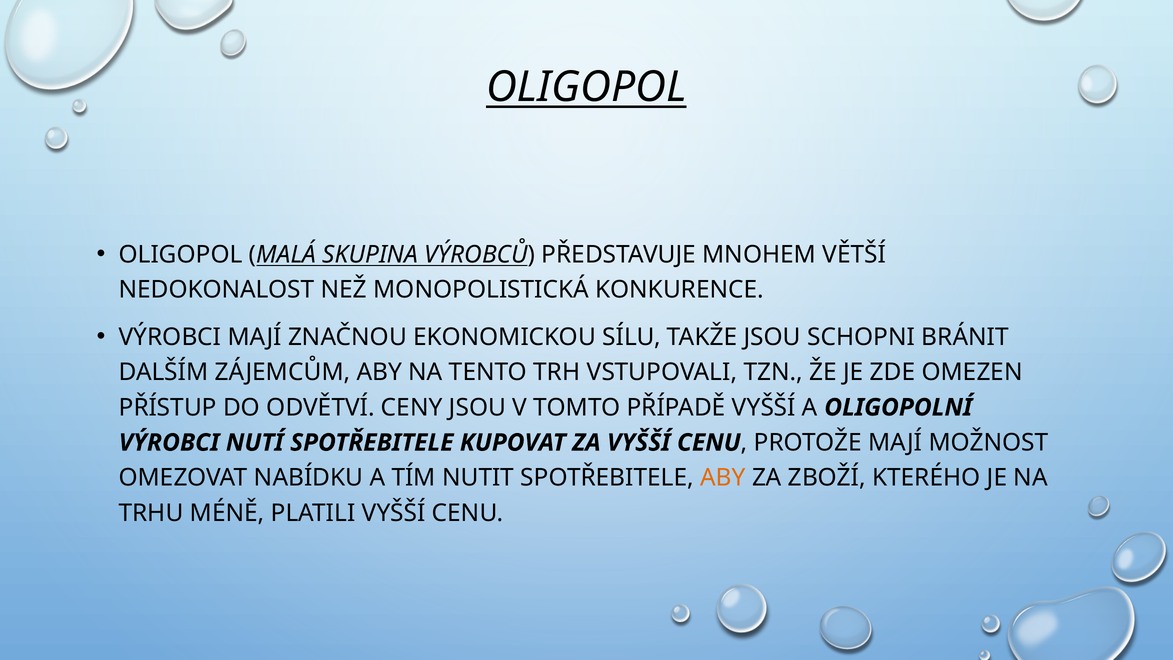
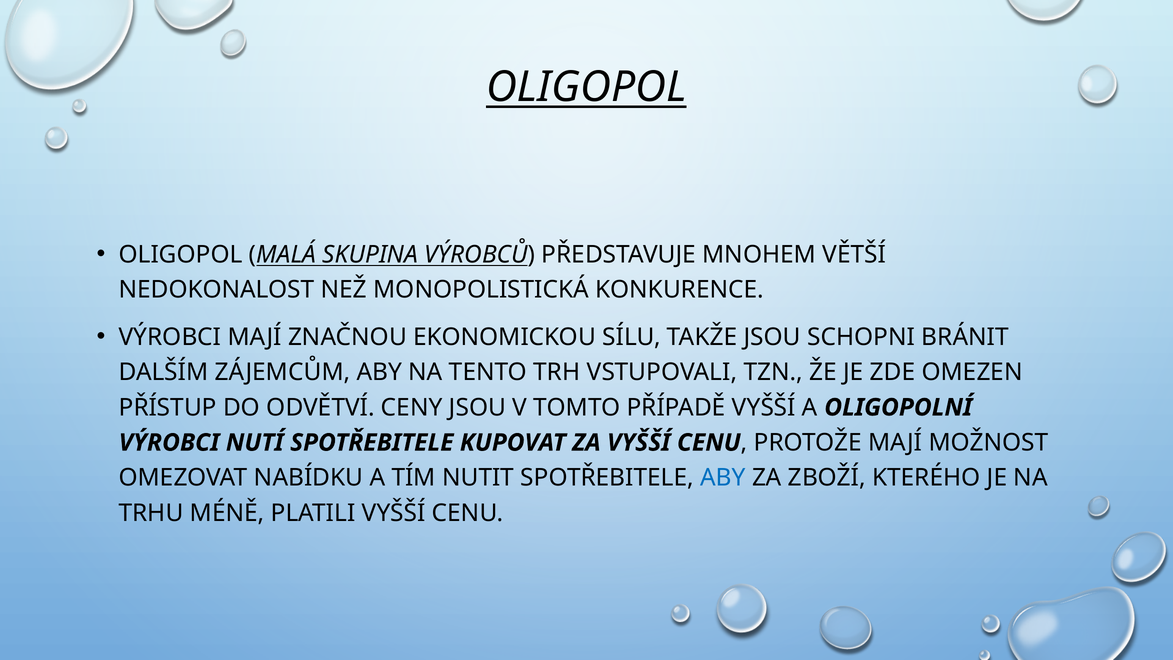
ABY colour: orange -> blue (723, 478)
